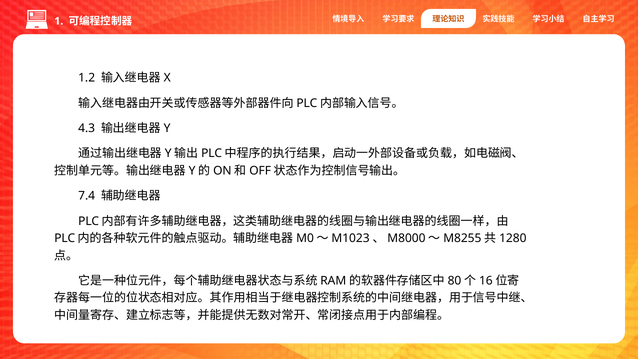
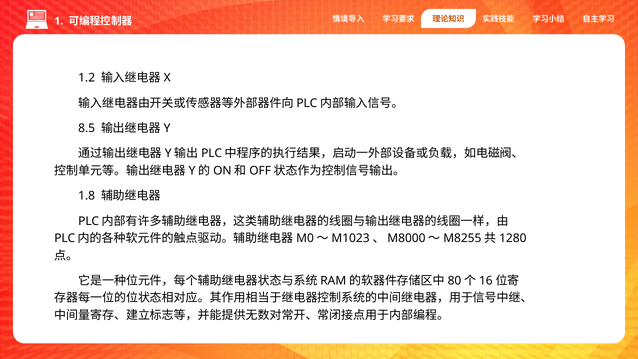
4.3: 4.3 -> 8.5 (87, 128)
7.4: 7.4 -> 1.8 (87, 196)
